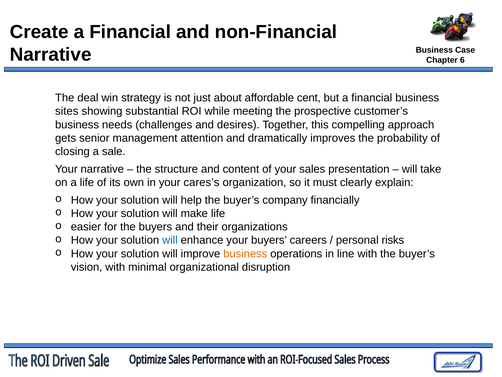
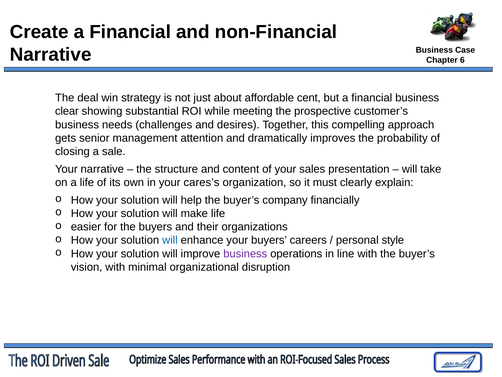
sites: sites -> clear (67, 111)
risks: risks -> style (393, 240)
business colour: orange -> purple (245, 253)
